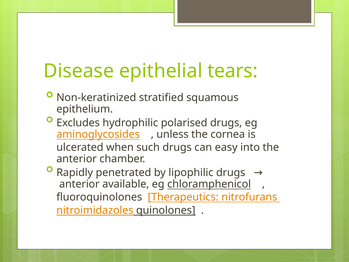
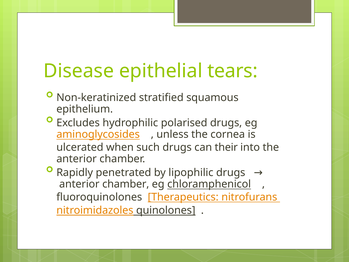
easy: easy -> their (226, 147)
available: available -> chamber (126, 184)
